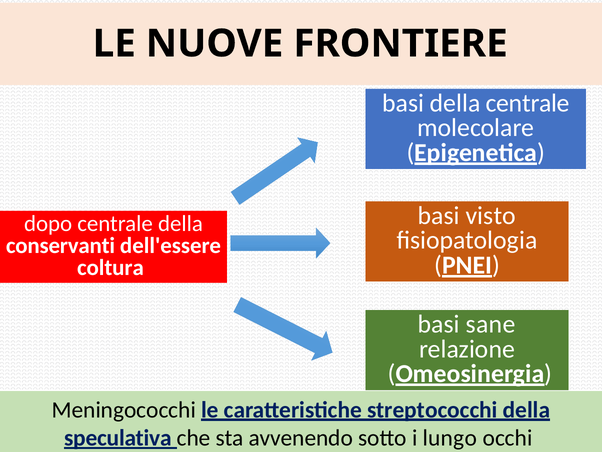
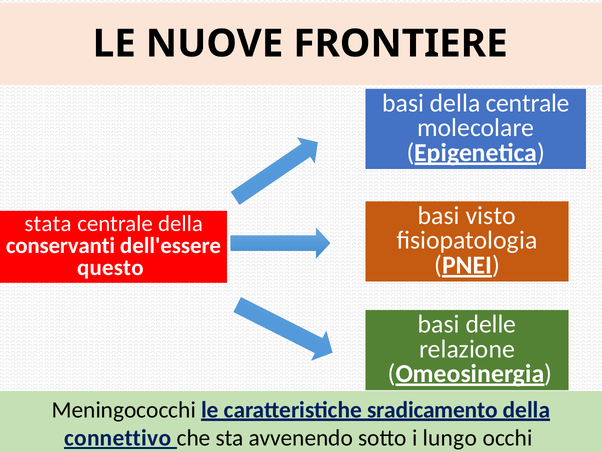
dopo: dopo -> stata (48, 224)
coltura: coltura -> questo (110, 268)
sane: sane -> delle (491, 324)
streptococchi: streptococchi -> sradicamento (432, 409)
speculativa: speculativa -> connettivo (118, 437)
